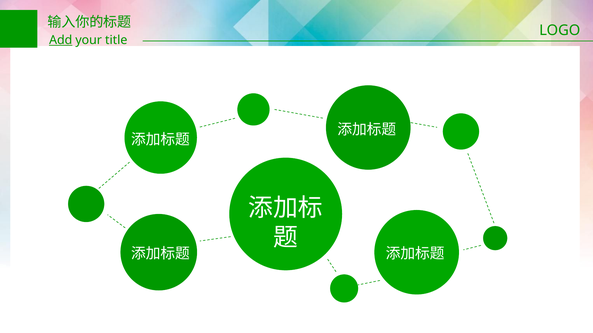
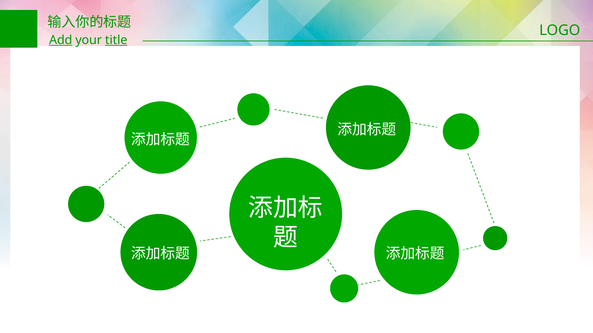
title underline: none -> present (116, 40)
